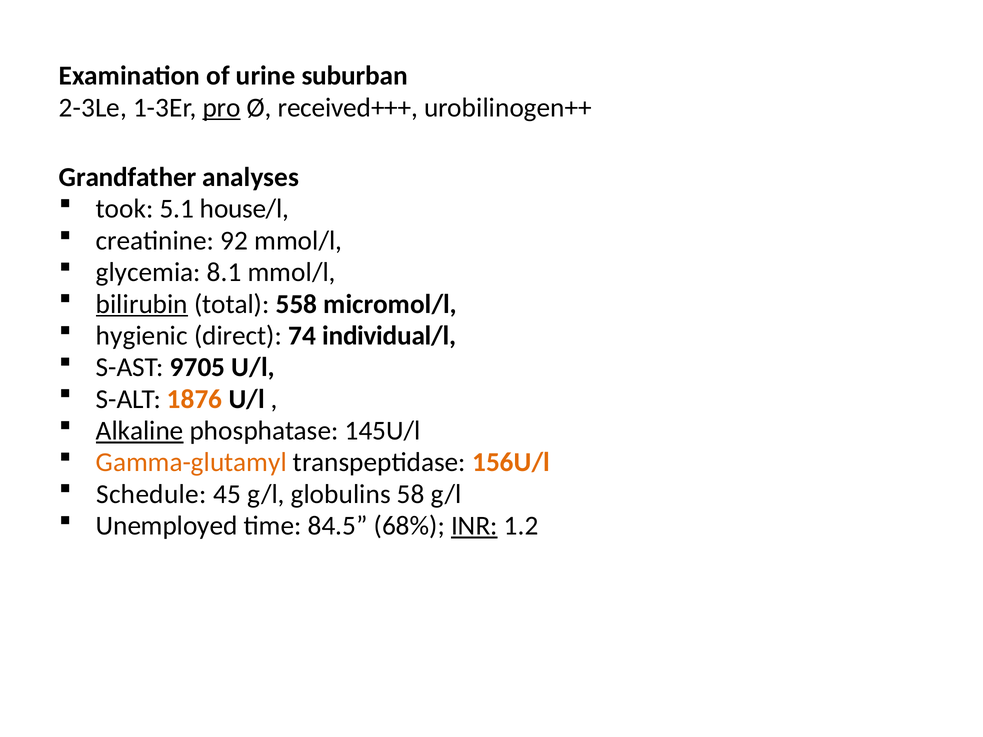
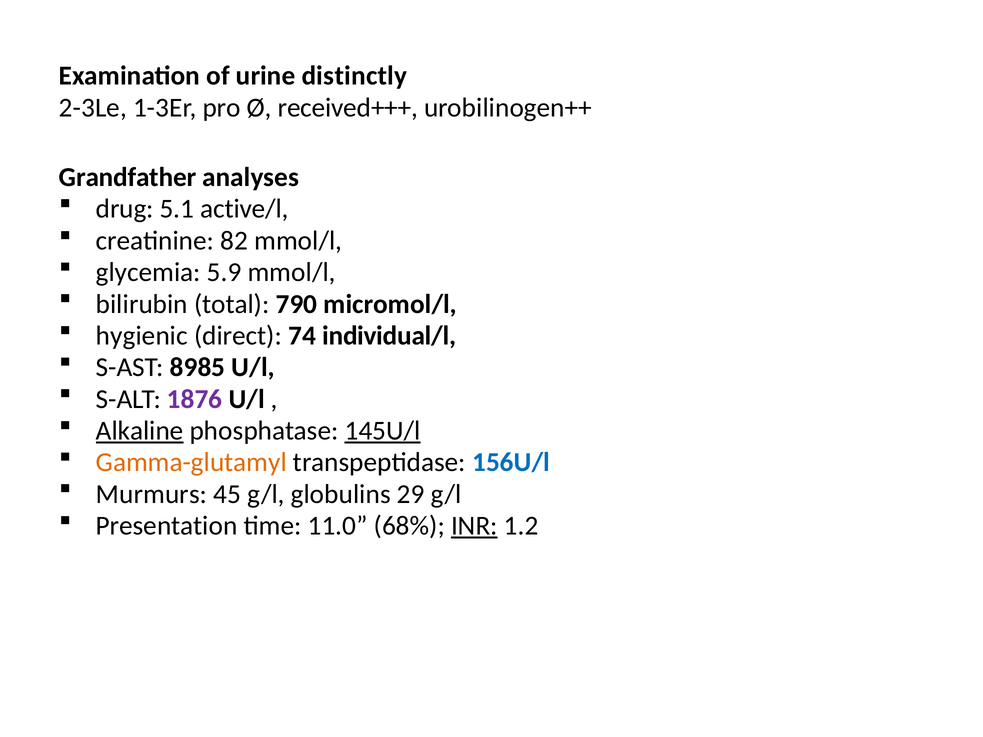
suburban: suburban -> distinctly (354, 76)
pro underline: present -> none (222, 108)
took: took -> drug (125, 209)
house/l: house/l -> active/l (244, 209)
92: 92 -> 82 (234, 241)
8.1: 8.1 -> 5.9 (224, 272)
bilirubin underline: present -> none (142, 304)
558: 558 -> 790 (296, 304)
9705: 9705 -> 8985 (198, 368)
1876 colour: orange -> purple (195, 399)
145U/l underline: none -> present (383, 431)
156U/l colour: orange -> blue (511, 463)
Schedule: Schedule -> Murmurs (151, 494)
58: 58 -> 29 (411, 494)
Unemployed: Unemployed -> Presentation (167, 526)
84.5: 84.5 -> 11.0 (338, 526)
